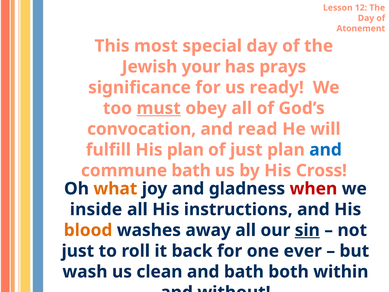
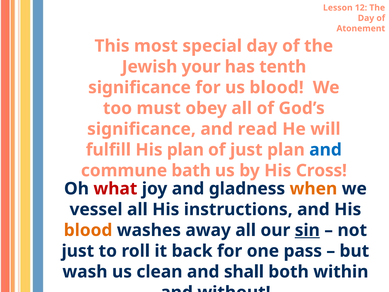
prays: prays -> tenth (283, 67)
us ready: ready -> blood (277, 87)
must underline: present -> none (159, 108)
convocation: convocation -> significance (141, 129)
what colour: orange -> red (115, 189)
when colour: red -> orange (313, 189)
inside: inside -> vessel (96, 209)
ever: ever -> pass (303, 251)
and bath: bath -> shall (244, 272)
